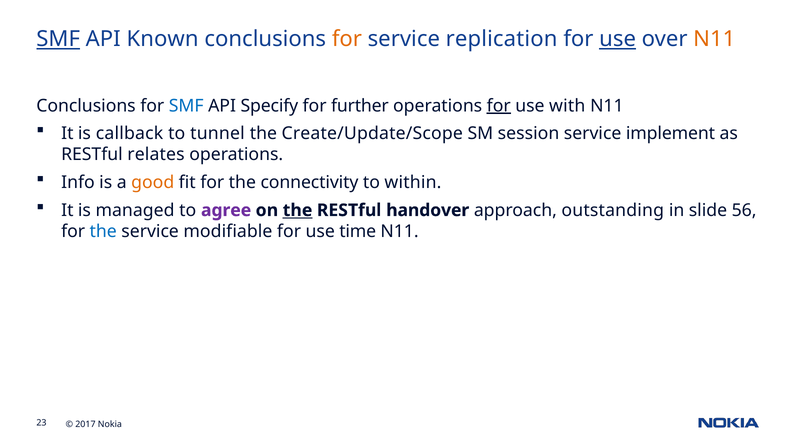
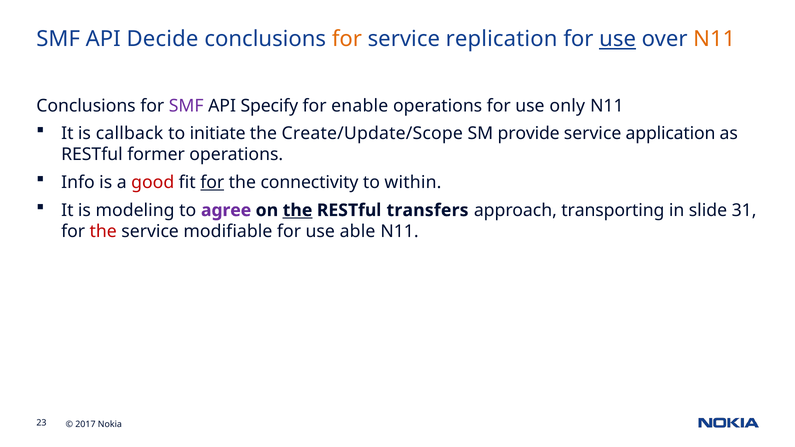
SMF underline: present -> none (58, 39)
Known: Known -> Decide (162, 39)
SMF colour: blue -> purple (186, 106)
further: further -> enable (360, 106)
for underline: present -> none (499, 106)
with: with -> only (567, 106)
tunnel: tunnel -> initiate (218, 134)
session: session -> provide (529, 134)
implement: implement -> application (671, 134)
relates: relates -> former (156, 155)
good colour: orange -> red (153, 183)
for underline: none -> present (212, 183)
managed: managed -> modeling (135, 210)
handover: handover -> transfers (428, 210)
outstanding: outstanding -> transporting (613, 210)
56: 56 -> 31 (744, 210)
the colour: blue -> red (103, 232)
time: time -> able (358, 232)
